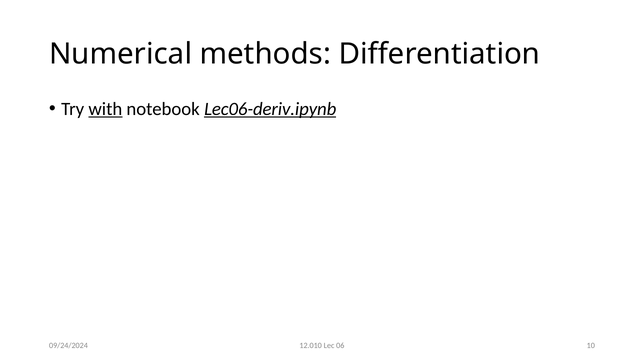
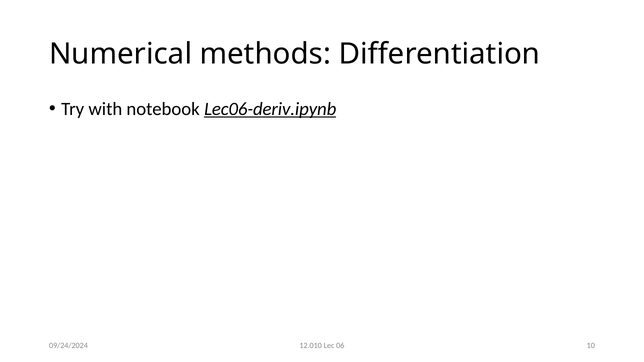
with underline: present -> none (105, 109)
